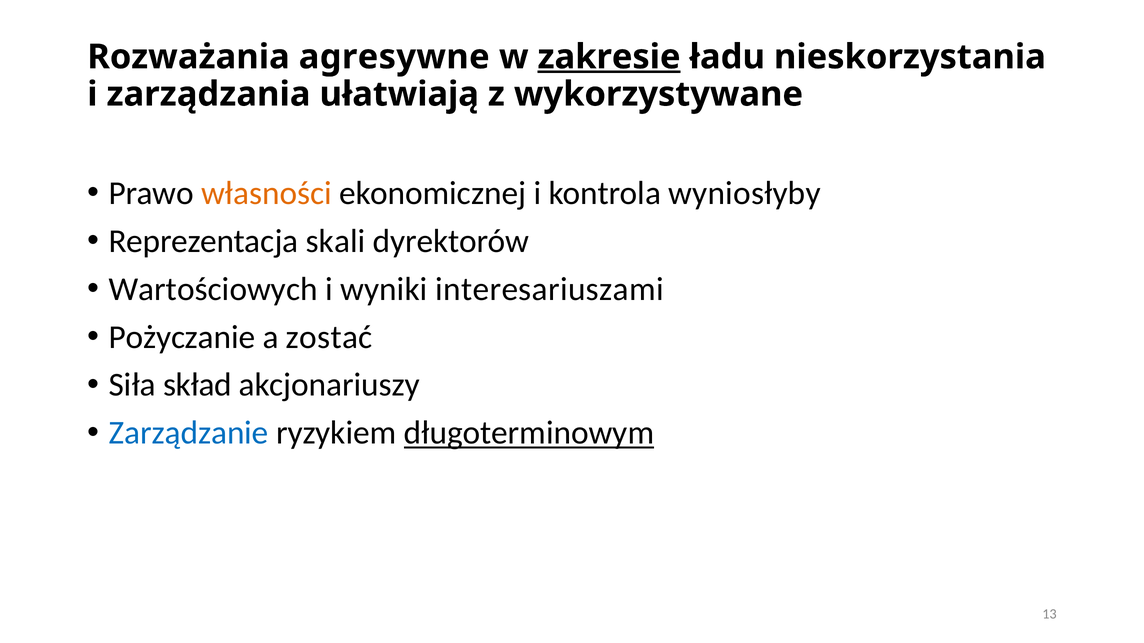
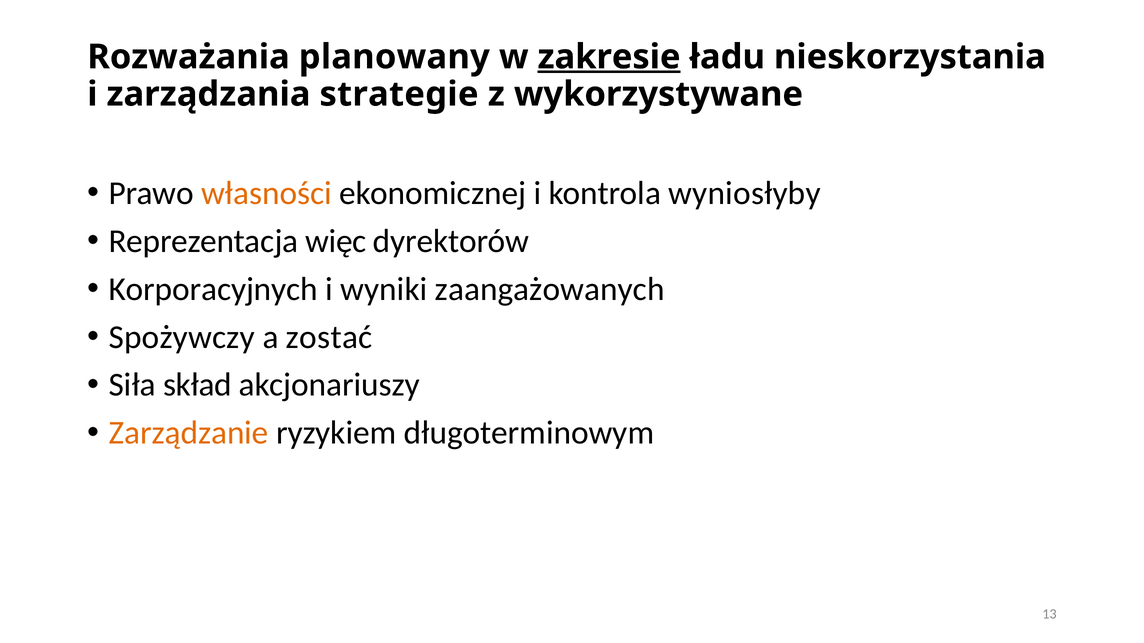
agresywne: agresywne -> planowany (394, 57)
ułatwiają: ułatwiają -> strategie (399, 94)
skali: skali -> więc (336, 241)
Wartościowych: Wartościowych -> Korporacyjnych (213, 289)
interesariuszami: interesariuszami -> zaangażowanych (550, 289)
Pożyczanie: Pożyczanie -> Spożywczy (182, 337)
Zarządzanie colour: blue -> orange (189, 433)
długoterminowym underline: present -> none (529, 433)
